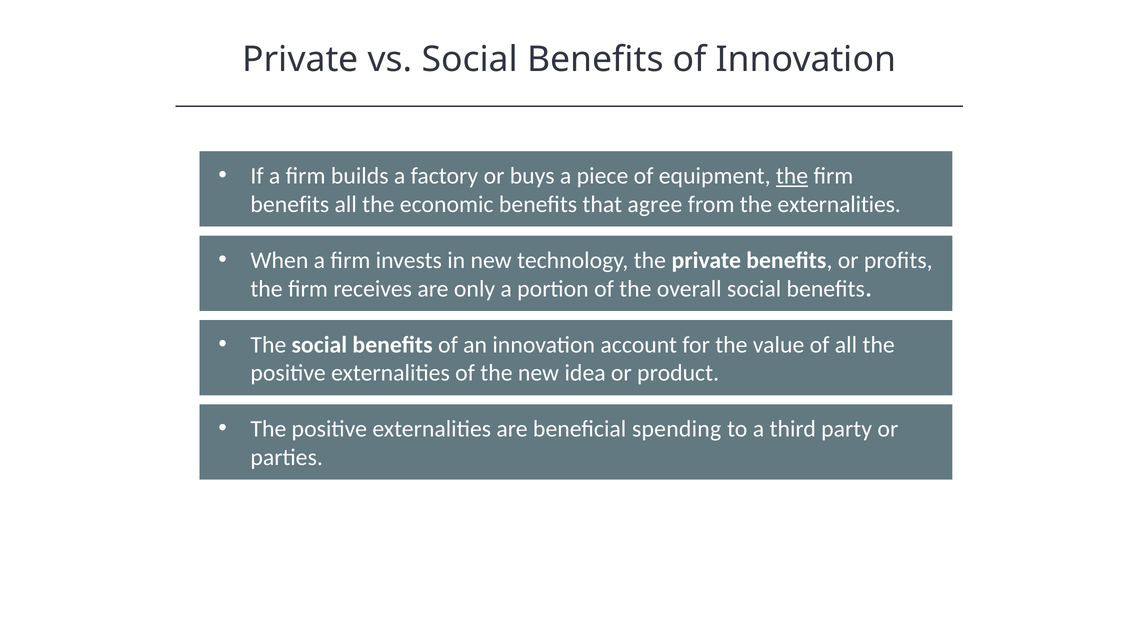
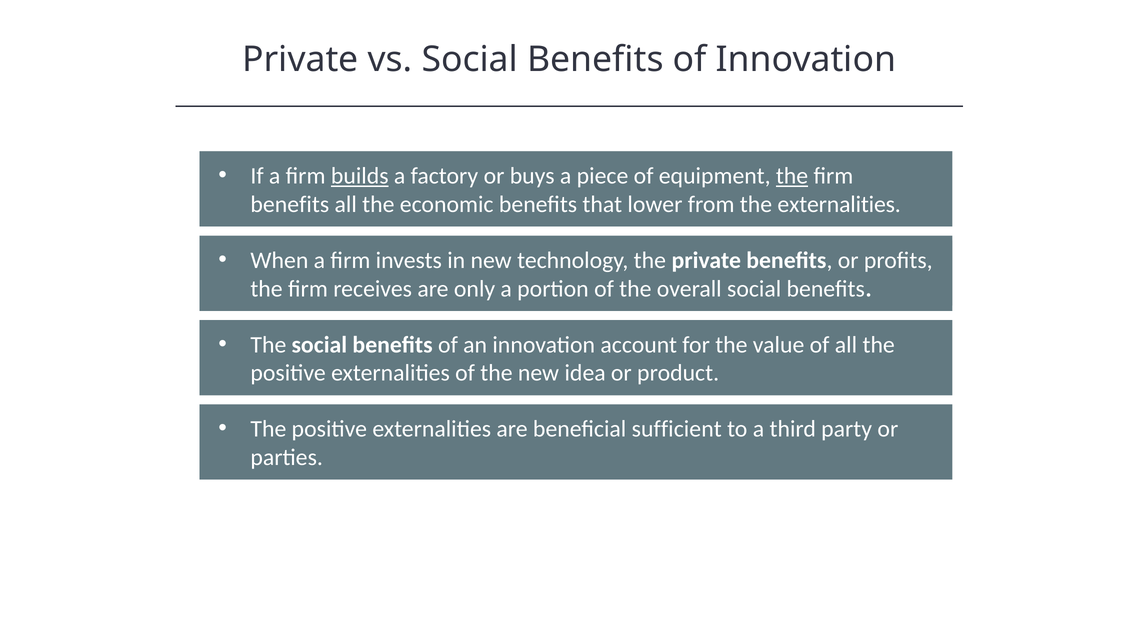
builds underline: none -> present (360, 176)
agree: agree -> lower (655, 205)
spending: spending -> sufficient (677, 429)
